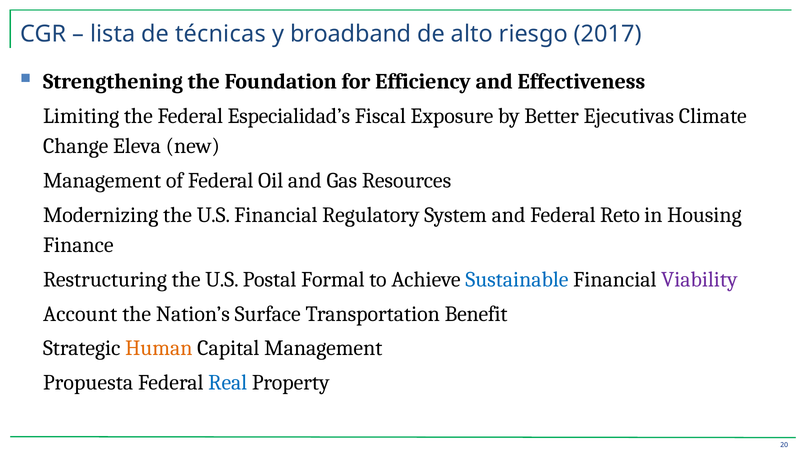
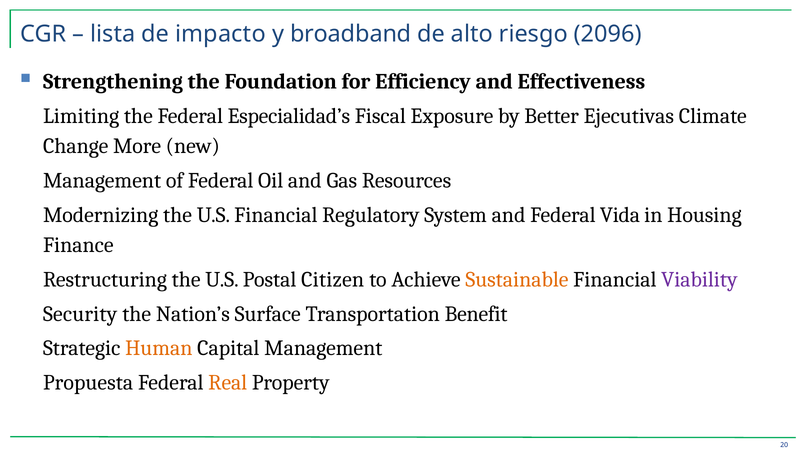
técnicas: técnicas -> impacto (220, 34)
2017: 2017 -> 2096 (608, 34)
Eleva: Eleva -> More (137, 146)
Reto: Reto -> Vida (620, 215)
Formal: Formal -> Citizen (333, 280)
Sustainable colour: blue -> orange (517, 280)
Account: Account -> Security (80, 314)
Real colour: blue -> orange (228, 383)
